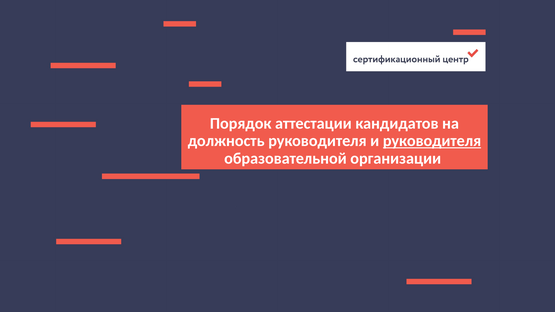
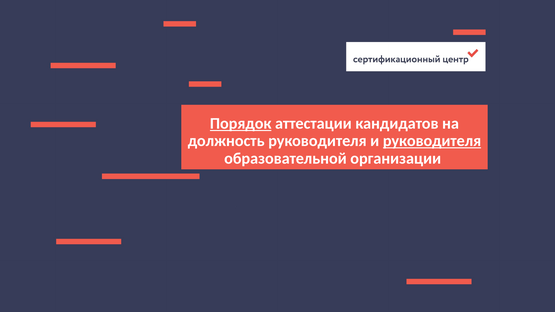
Порядок underline: none -> present (241, 123)
